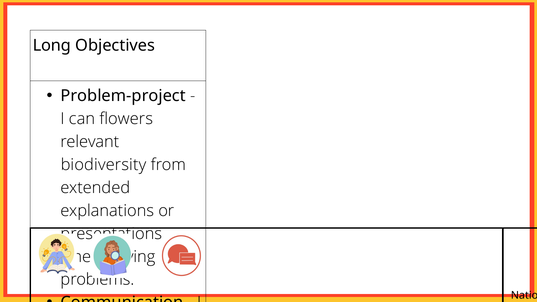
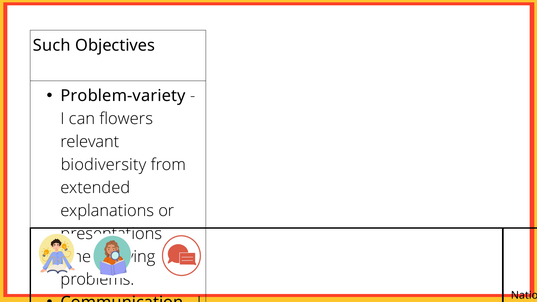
Long: Long -> Such (52, 45)
Problem-project: Problem-project -> Problem-variety (123, 96)
